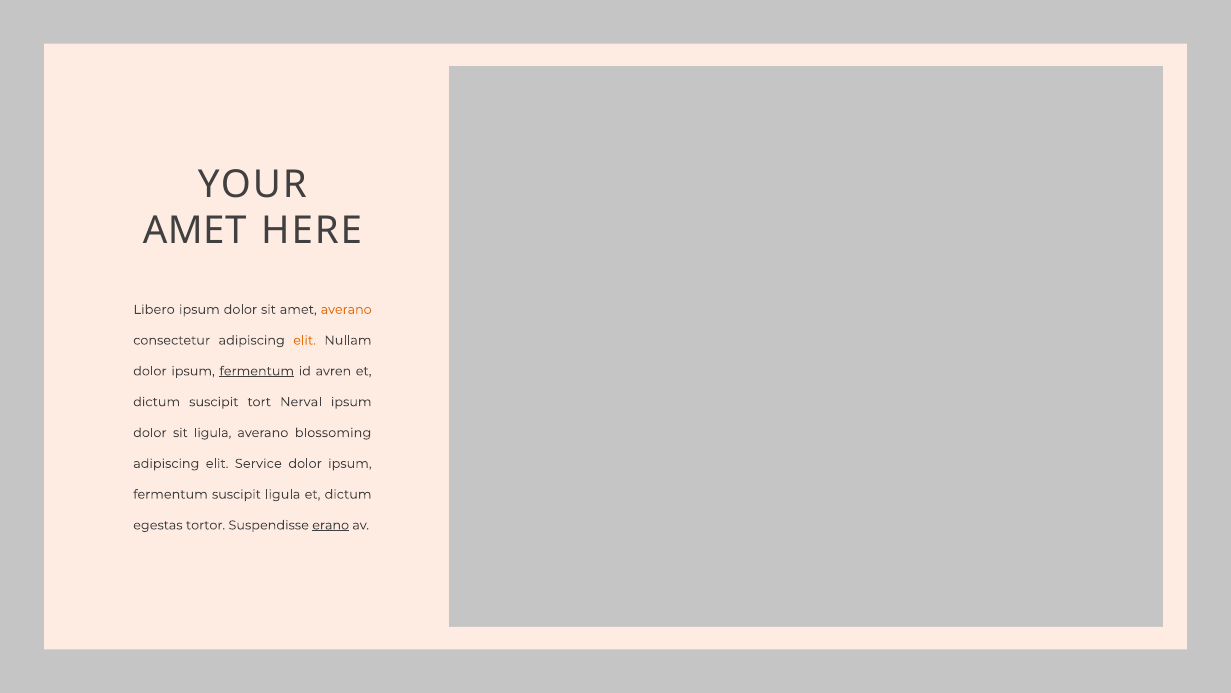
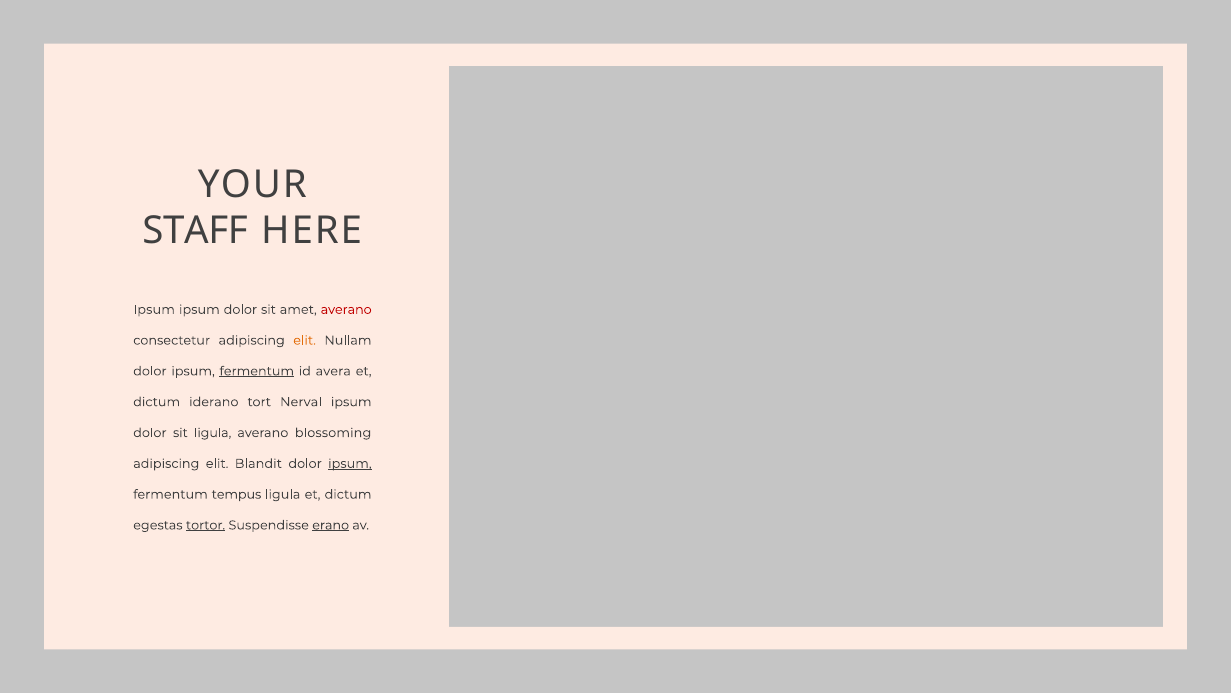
AMET: AMET -> STAFF (195, 230)
Libero: Libero -> Ipsum (154, 309)
averano colour: orange -> red (346, 309)
avren: avren -> avera (333, 371)
dictum suscipit: suscipit -> iderano (214, 402)
Service: Service -> Blandit (258, 463)
ipsum underline: none -> present (350, 463)
fermentum suscipit: suscipit -> tempus (236, 494)
tortor underline: none -> present (206, 525)
